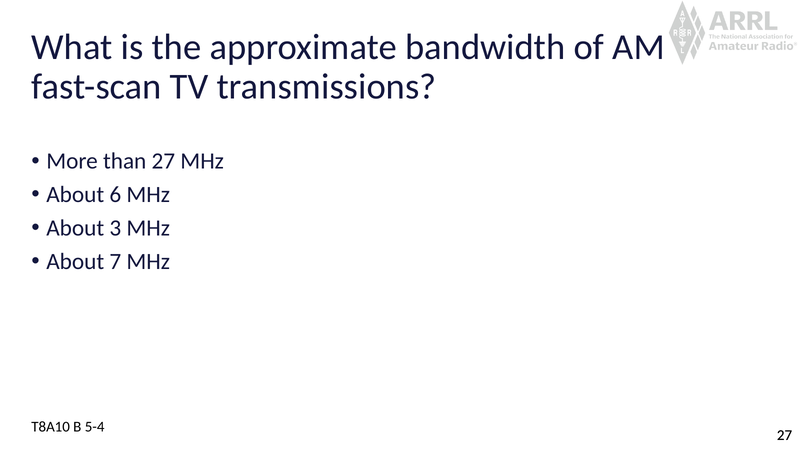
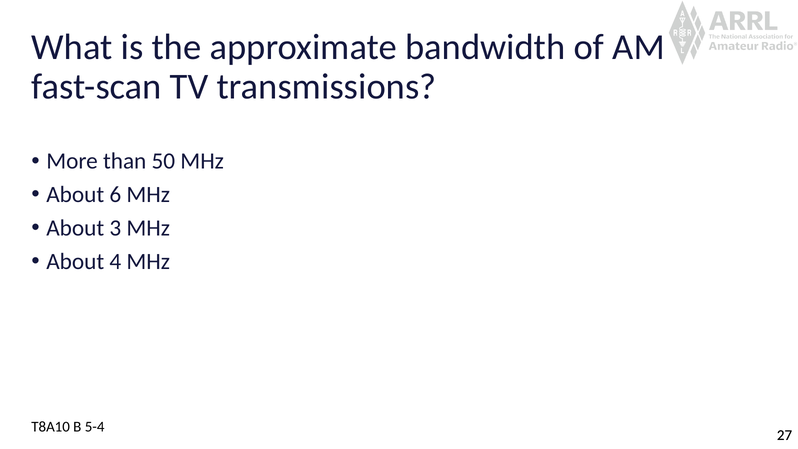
than 27: 27 -> 50 (163, 161)
7: 7 -> 4 (115, 262)
